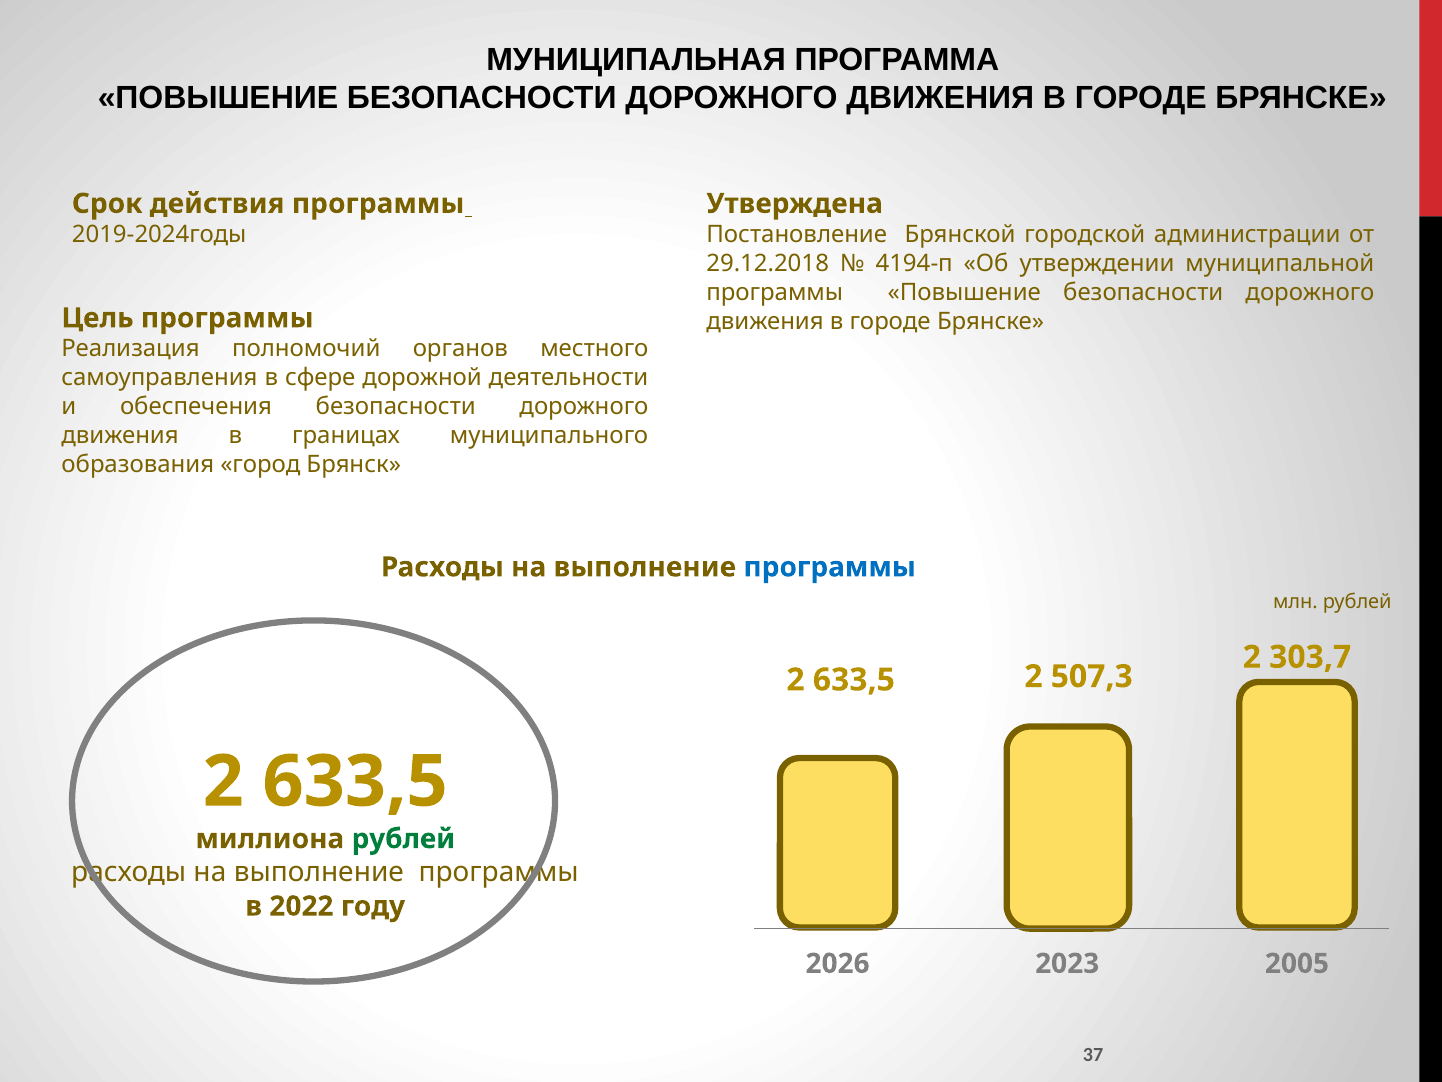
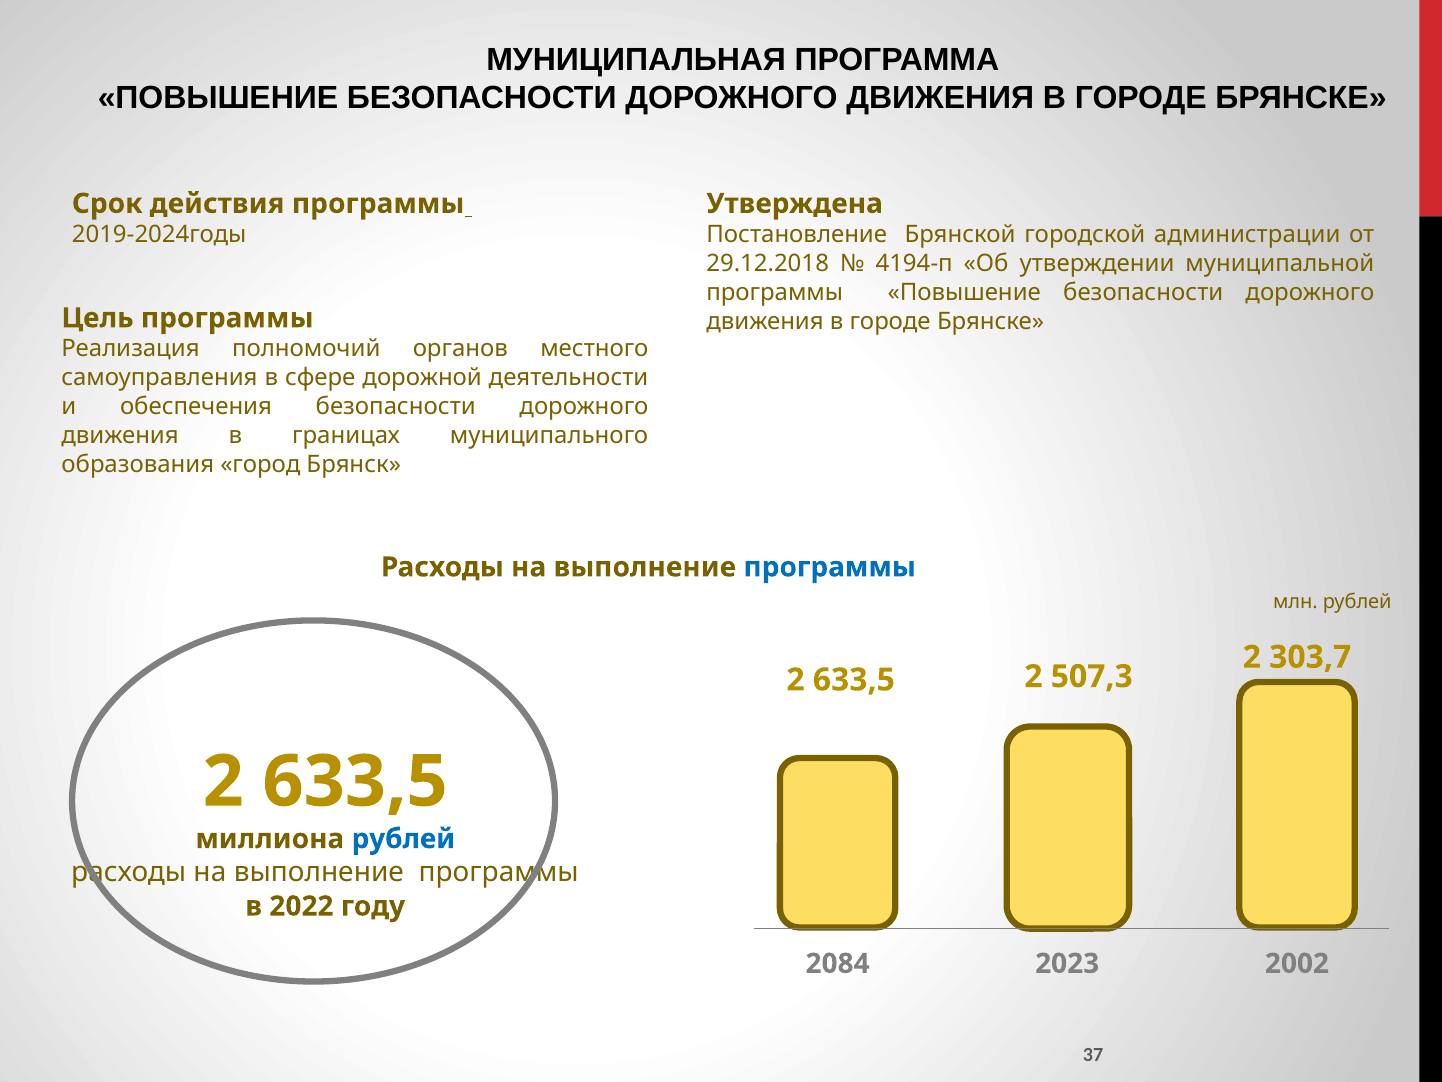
рублей colour: green -> blue (403, 839)
2026: 2026 -> 2084 (838, 963)
2005: 2005 -> 2002 (1297, 963)
